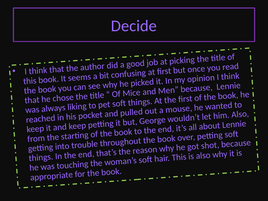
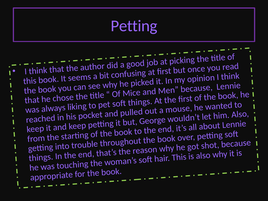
Decide: Decide -> Petting (134, 26)
